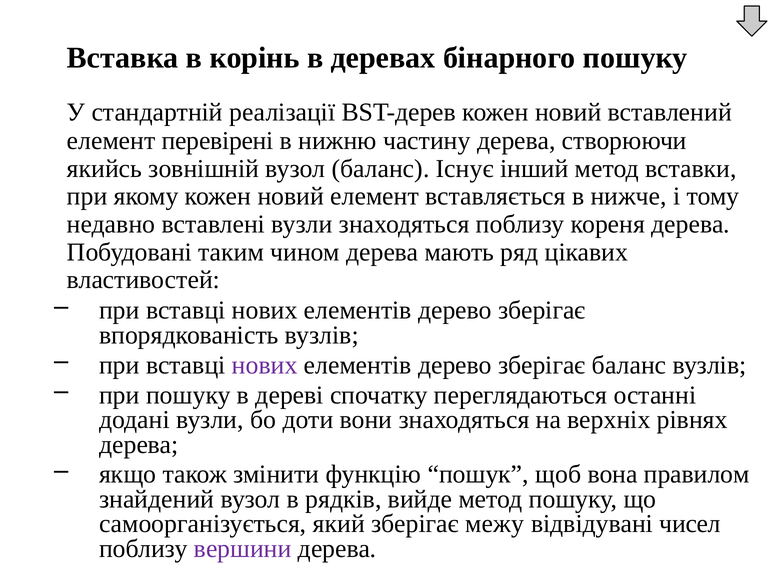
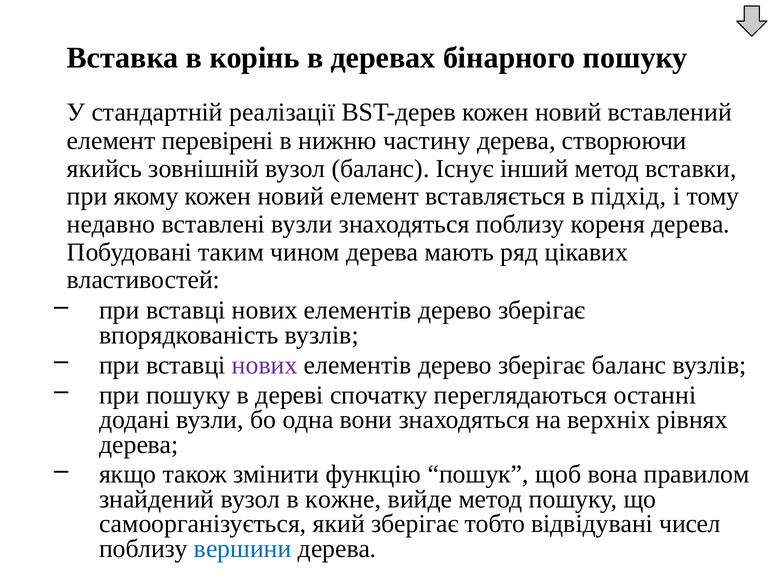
нижче: нижче -> підхід (629, 196)
доти: доти -> одна (308, 420)
рядків: рядків -> кожне (343, 499)
межу: межу -> тобто (495, 524)
вершини colour: purple -> blue (243, 548)
